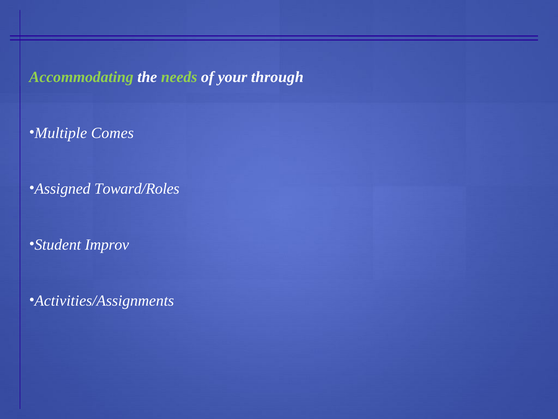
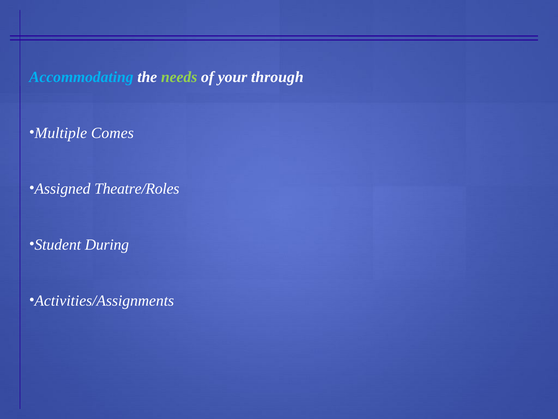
Accommodating colour: light green -> light blue (81, 77)
Toward/Roles: Toward/Roles -> Theatre/Roles (137, 189)
Improv: Improv -> During (107, 244)
